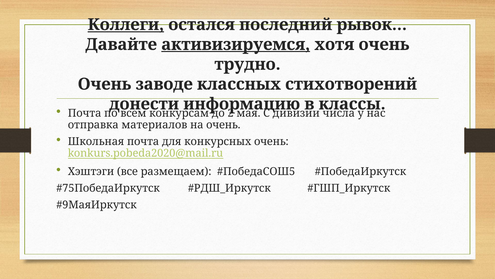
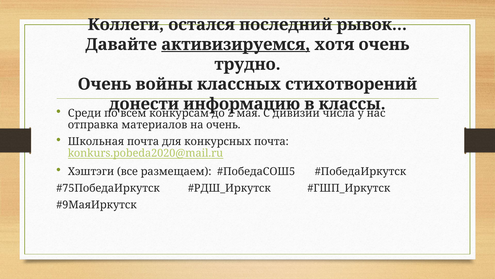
Коллеги underline: present -> none (126, 25)
заводе: заводе -> войны (164, 84)
Почта: Почта -> Среди (85, 113)
конкурсных очень: очень -> почта (271, 141)
